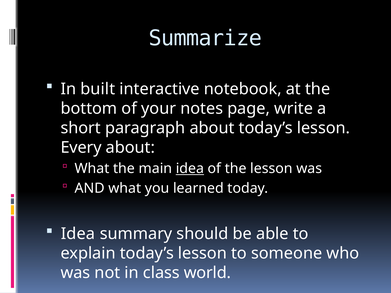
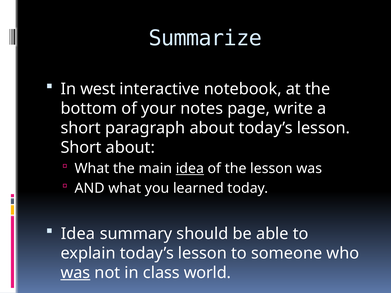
built: built -> west (98, 89)
Every: Every -> Short (81, 148)
was underline: none -> present (75, 273)
